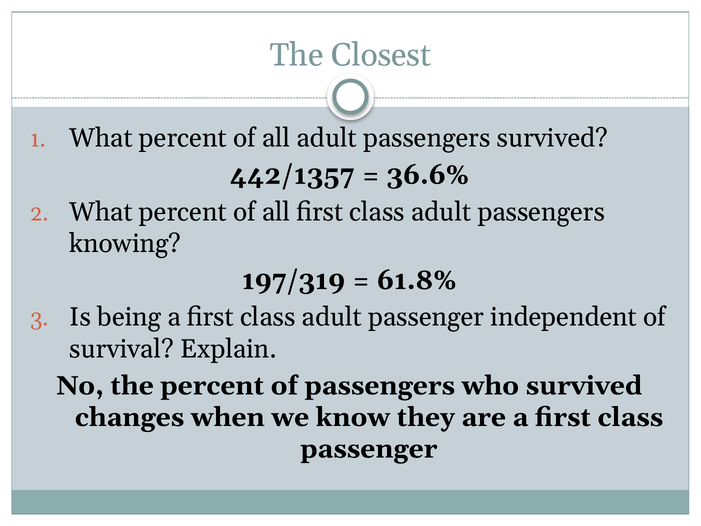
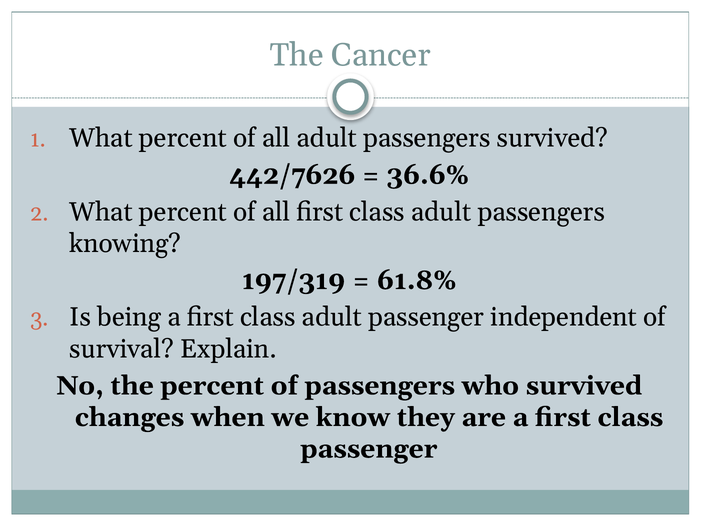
Closest: Closest -> Cancer (381, 55)
442/1357: 442/1357 -> 442/7626 (292, 175)
